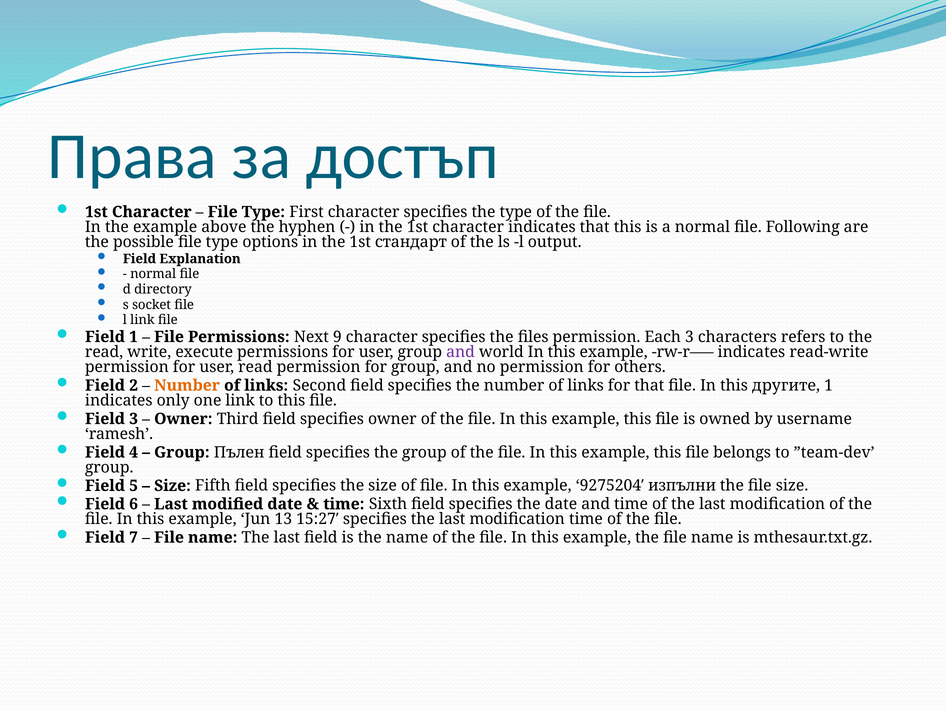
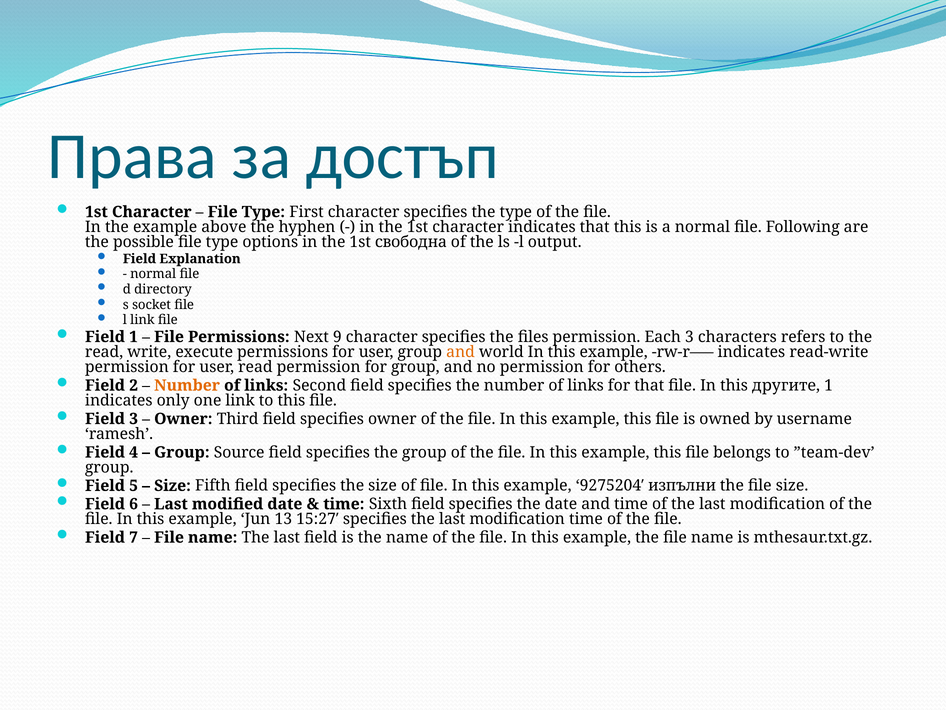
стандарт: стандарт -> свободна (411, 242)
and colour: purple -> orange (461, 352)
Пълен: Пълен -> Source (239, 452)
